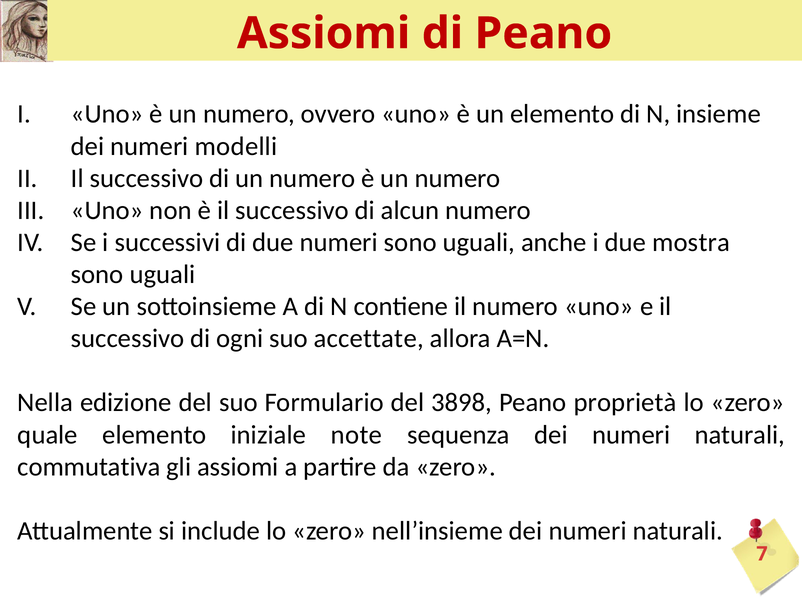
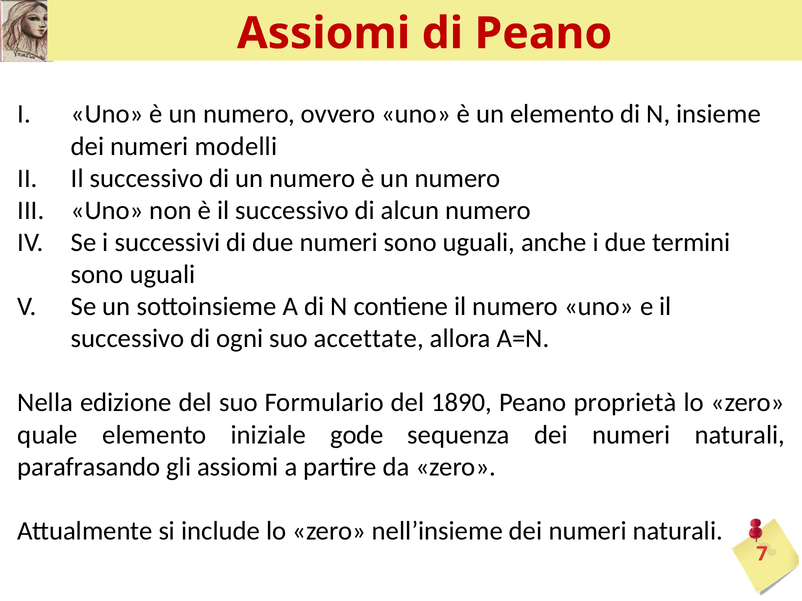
mostra: mostra -> termini (691, 243)
3898: 3898 -> 1890 (462, 403)
note: note -> gode (357, 435)
commutativa: commutativa -> parafrasando (89, 467)
